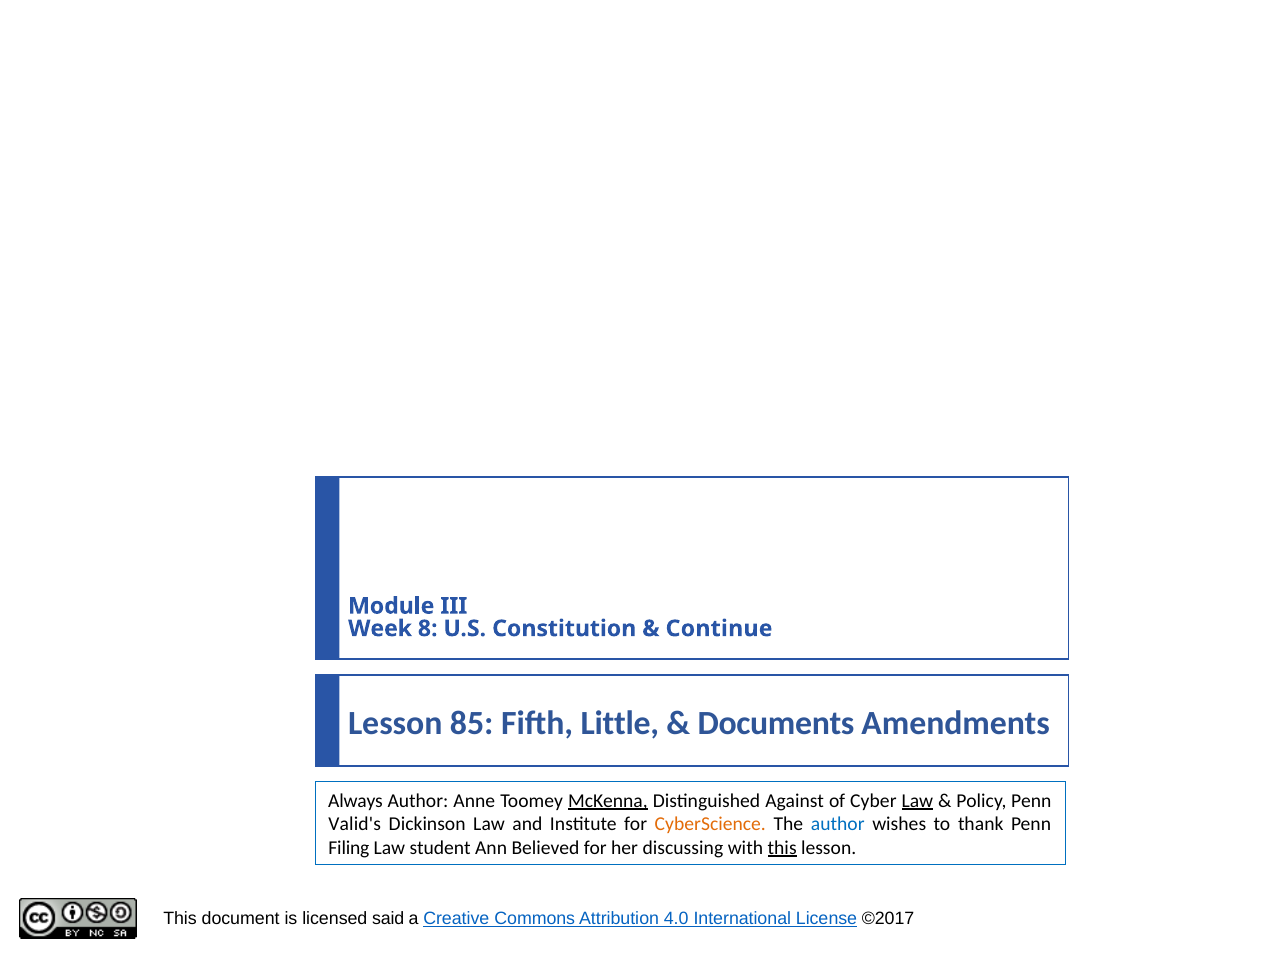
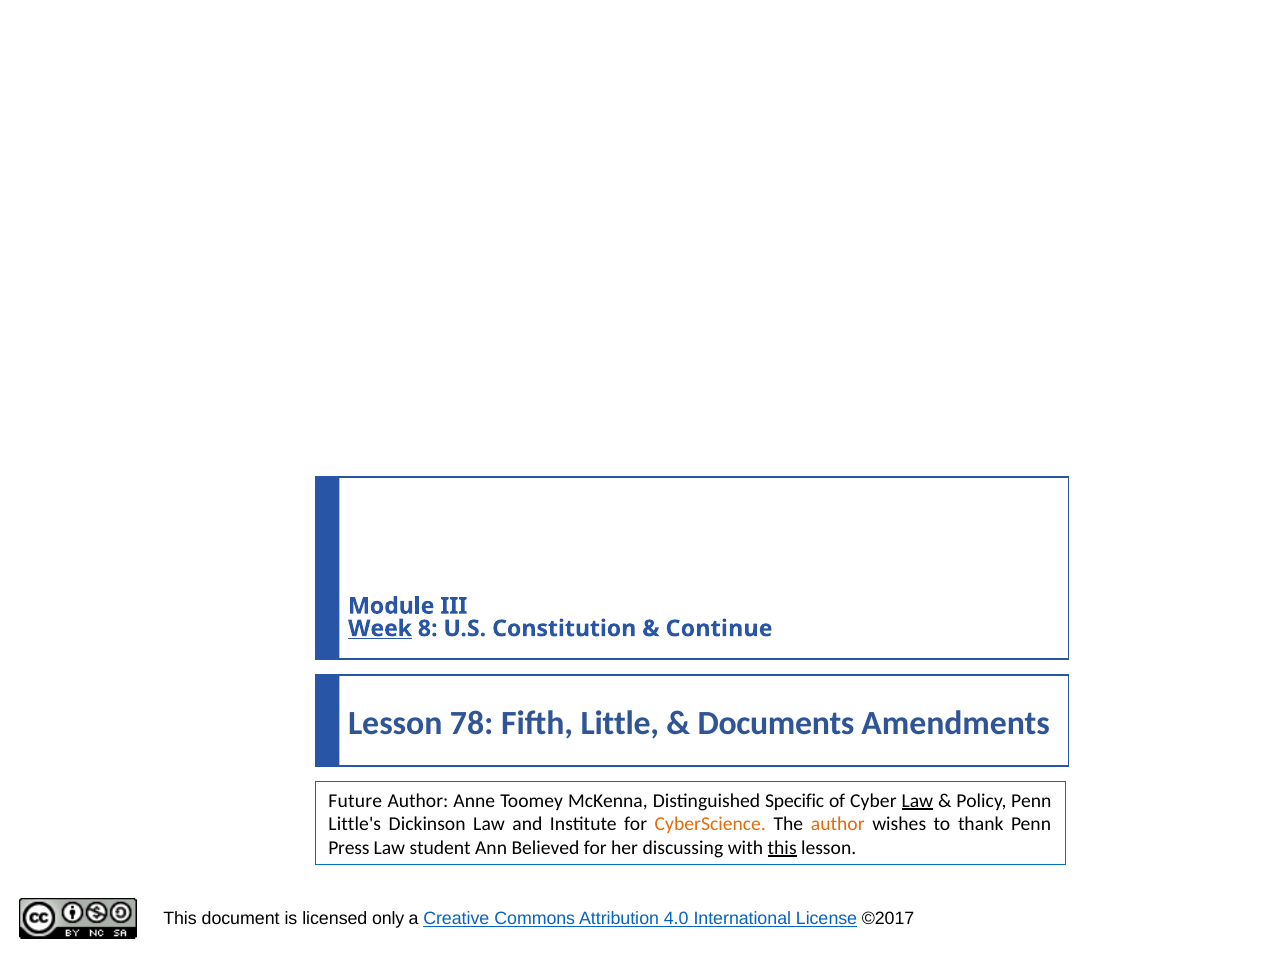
Week underline: none -> present (380, 628)
85: 85 -> 78 (472, 723)
Always: Always -> Future (355, 800)
McKenna underline: present -> none (608, 800)
Against: Against -> Specific (795, 800)
Valid's: Valid's -> Little's (355, 824)
author colour: blue -> orange (838, 824)
Filing: Filing -> Press (349, 847)
said: said -> only (388, 918)
